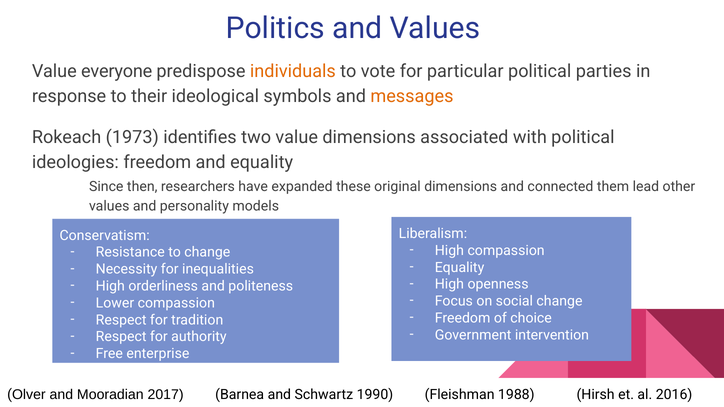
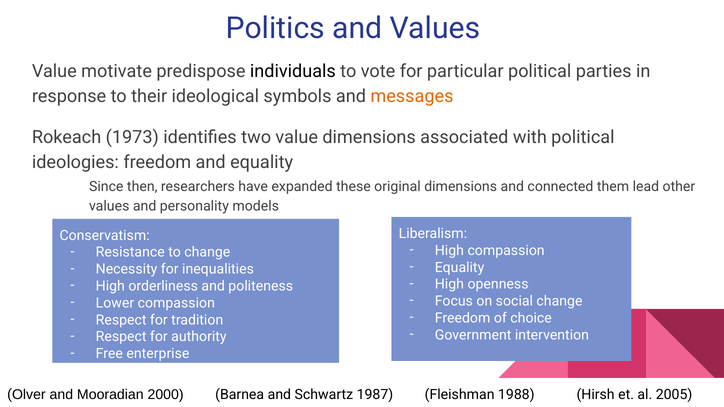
everyone: everyone -> motivate (117, 71)
individuals colour: orange -> black (293, 71)
2017: 2017 -> 2000 (166, 395)
1990: 1990 -> 1987 (375, 395)
2016: 2016 -> 2005 (674, 395)
